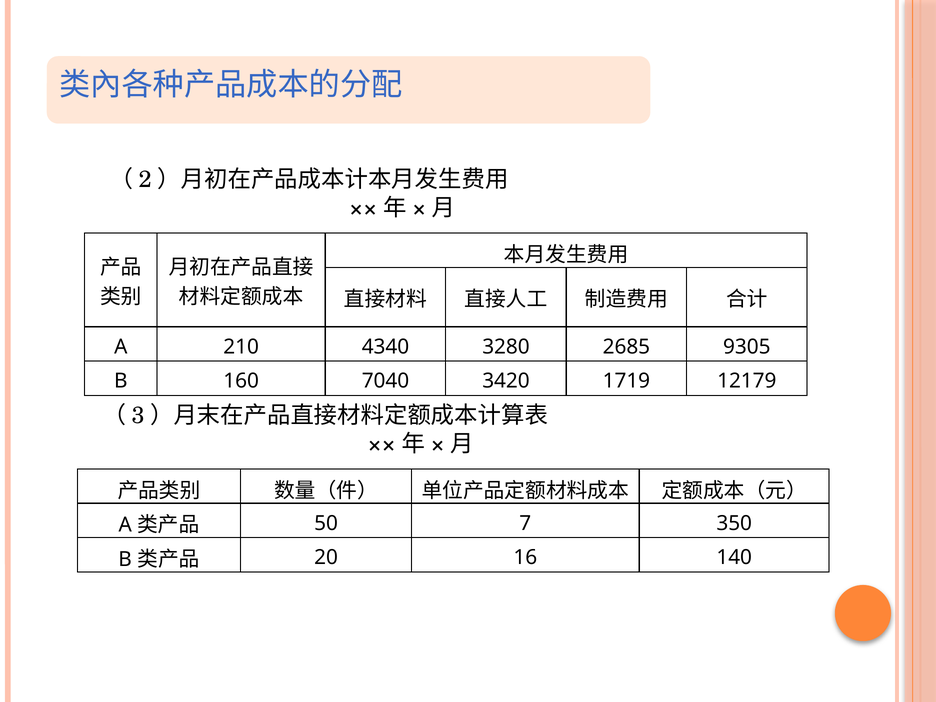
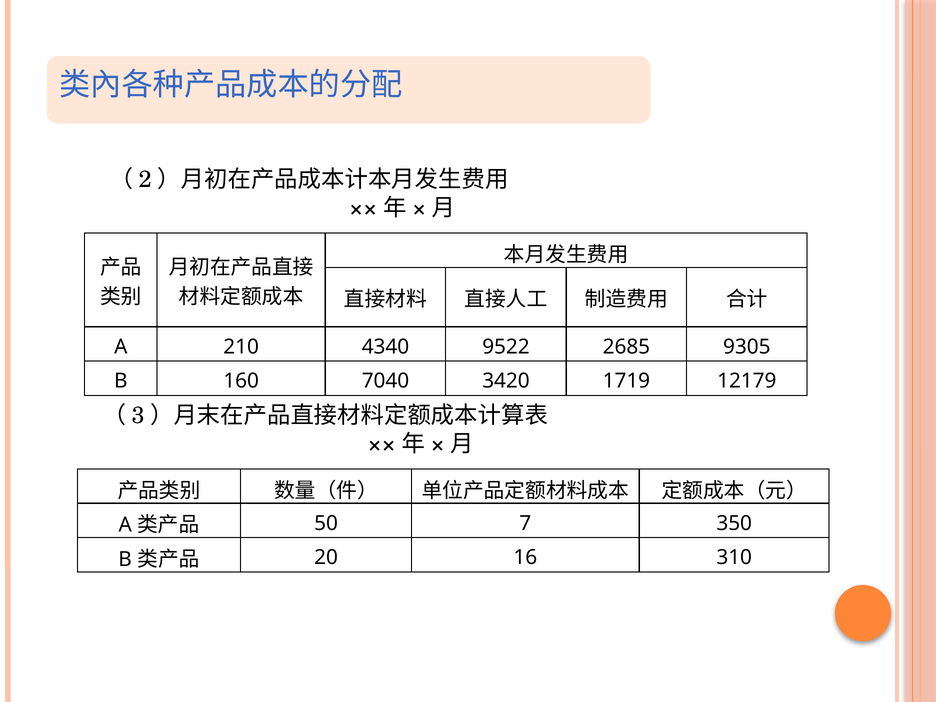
3280: 3280 -> 9522 (506, 347)
140: 140 -> 310 (734, 558)
